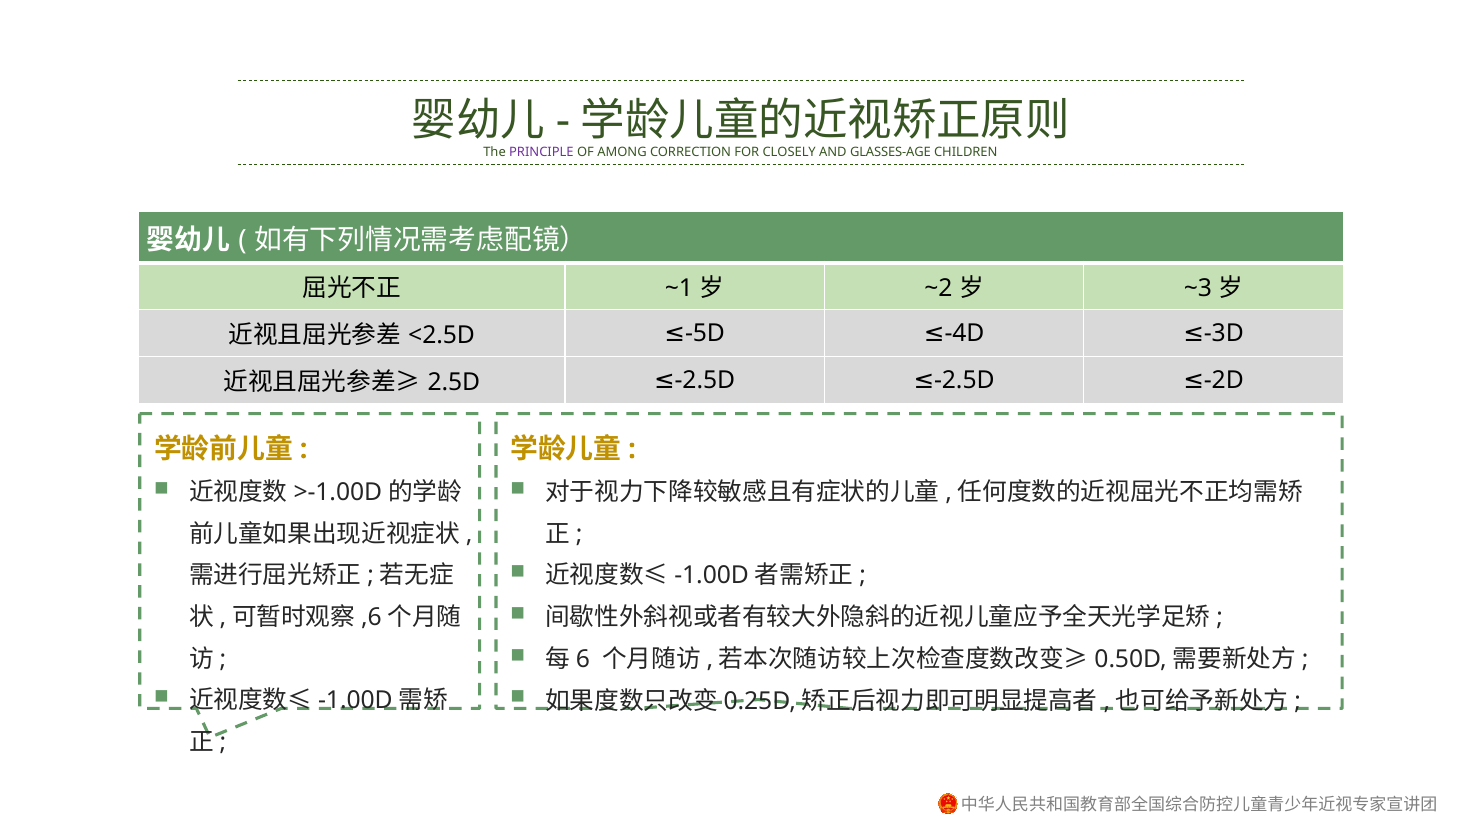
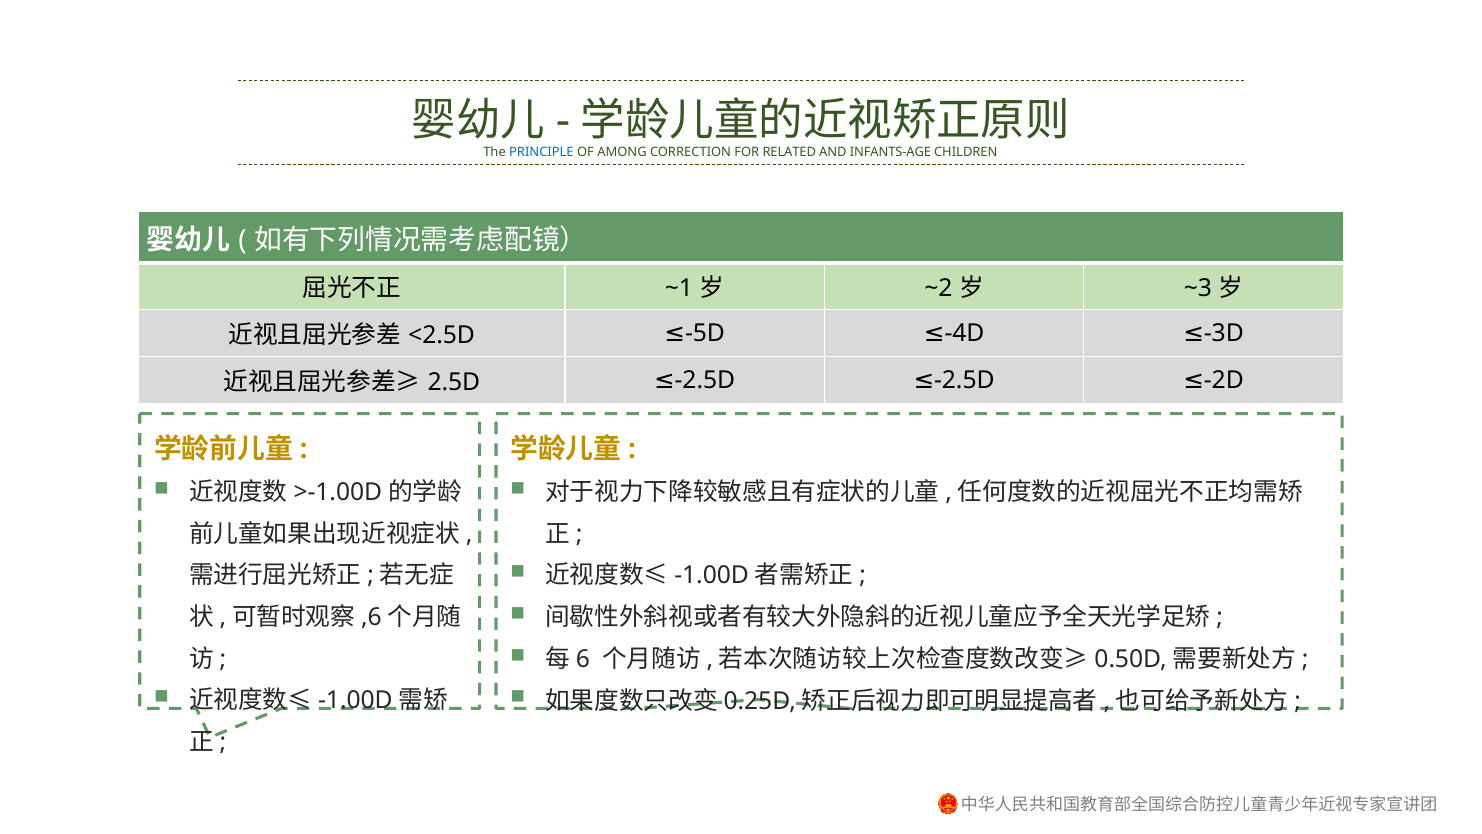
PRINCIPLE colour: purple -> blue (541, 152)
CLOSELY: CLOSELY -> RELATED (789, 152)
GLASSES-AGE: GLASSES-AGE -> INFANTS-AGE (890, 152)
